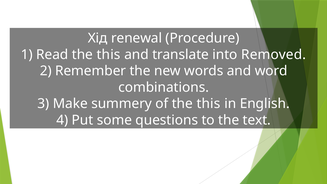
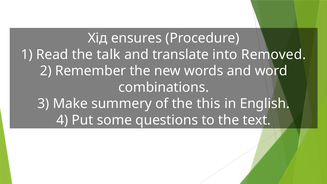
renewal: renewal -> ensures (137, 38)
Read the this: this -> talk (109, 55)
